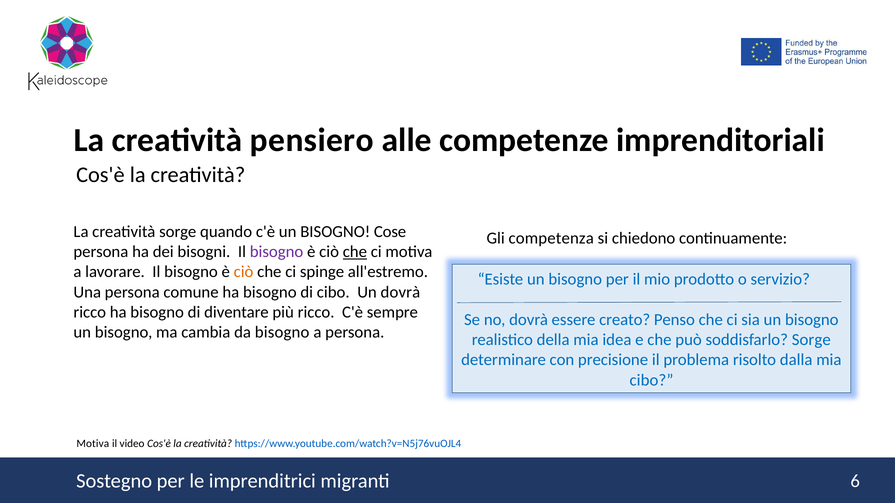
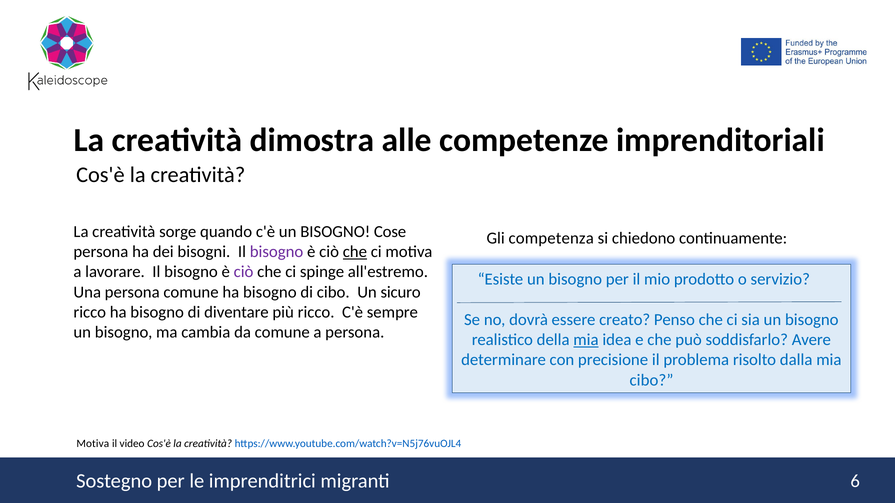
pensiero: pensiero -> dimostra (312, 140)
ciò colour: orange -> purple (244, 272)
Un dovrà: dovrà -> sicuro (401, 292)
da bisogno: bisogno -> comune (282, 333)
mia underline: none -> present (586, 340)
soddisfarlo Sorge: Sorge -> Avere (811, 340)
